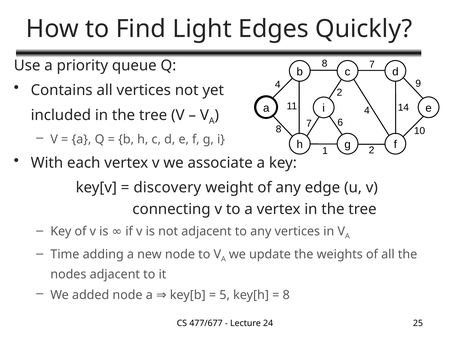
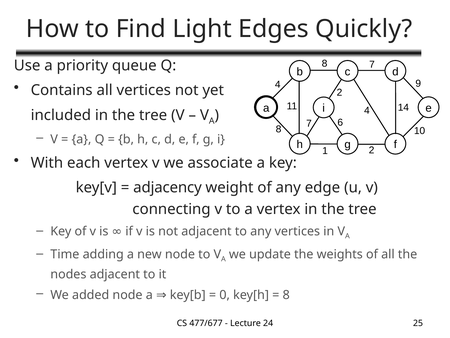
discovery: discovery -> adjacency (168, 187)
5: 5 -> 0 (225, 295)
